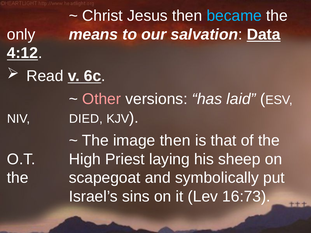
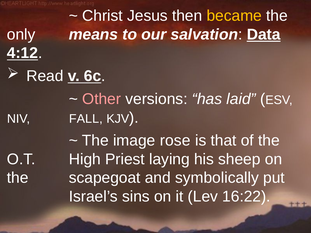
became colour: light blue -> yellow (234, 16)
DIED: DIED -> FALL (86, 119)
image then: then -> rose (175, 141)
16:73: 16:73 -> 16:22 (246, 197)
